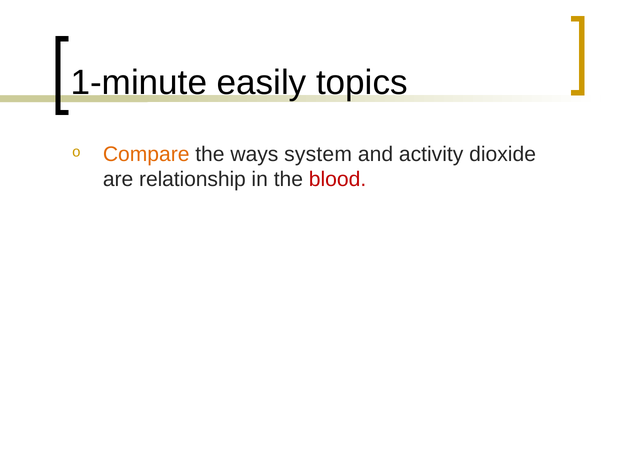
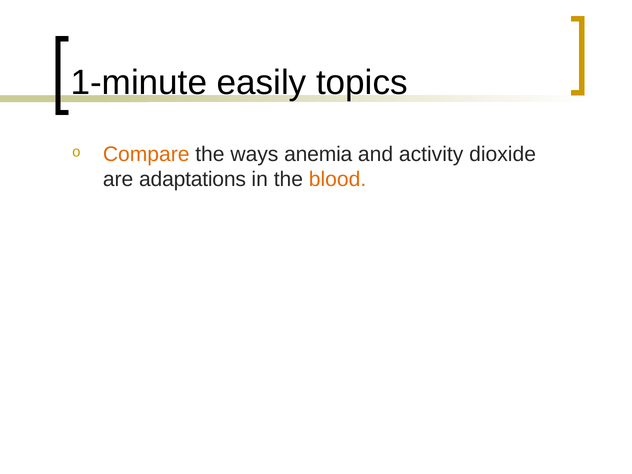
system: system -> anemia (318, 154)
relationship: relationship -> adaptations (193, 179)
blood colour: red -> orange (338, 179)
